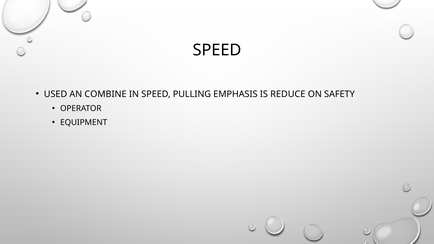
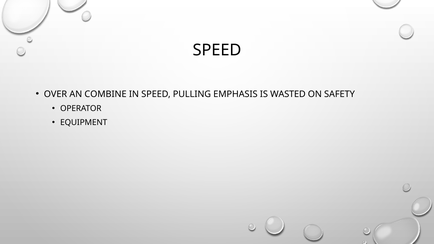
USED: USED -> OVER (56, 94)
REDUCE: REDUCE -> WASTED (288, 94)
